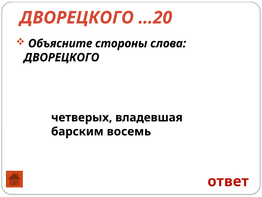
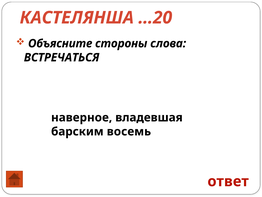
ДВОРЕЦКОГО: ДВОРЕЦКОГО -> КАСТЕЛЯНША (77, 18)
ДВОРЕЦКОГО: ДВОРЕЦКОГО -> ВСТРЕЧАТЬСЯ (62, 57)
четверых: четверых -> наверное (82, 117)
